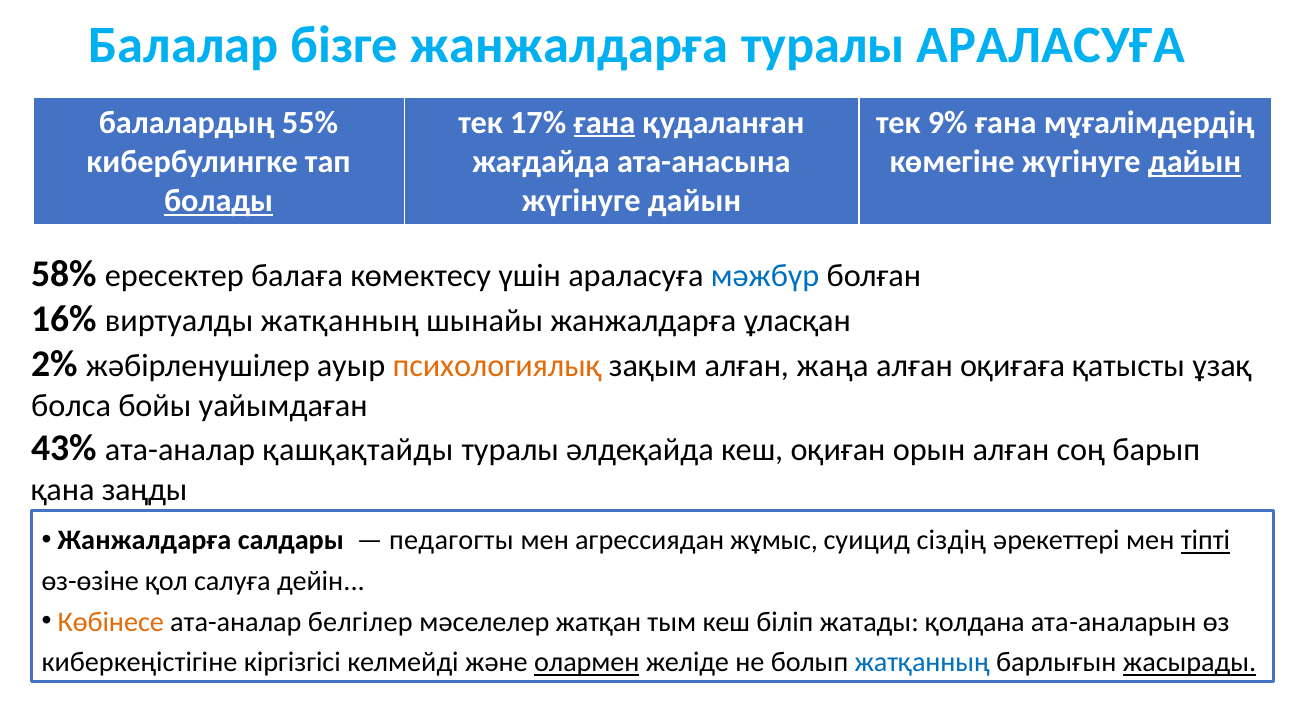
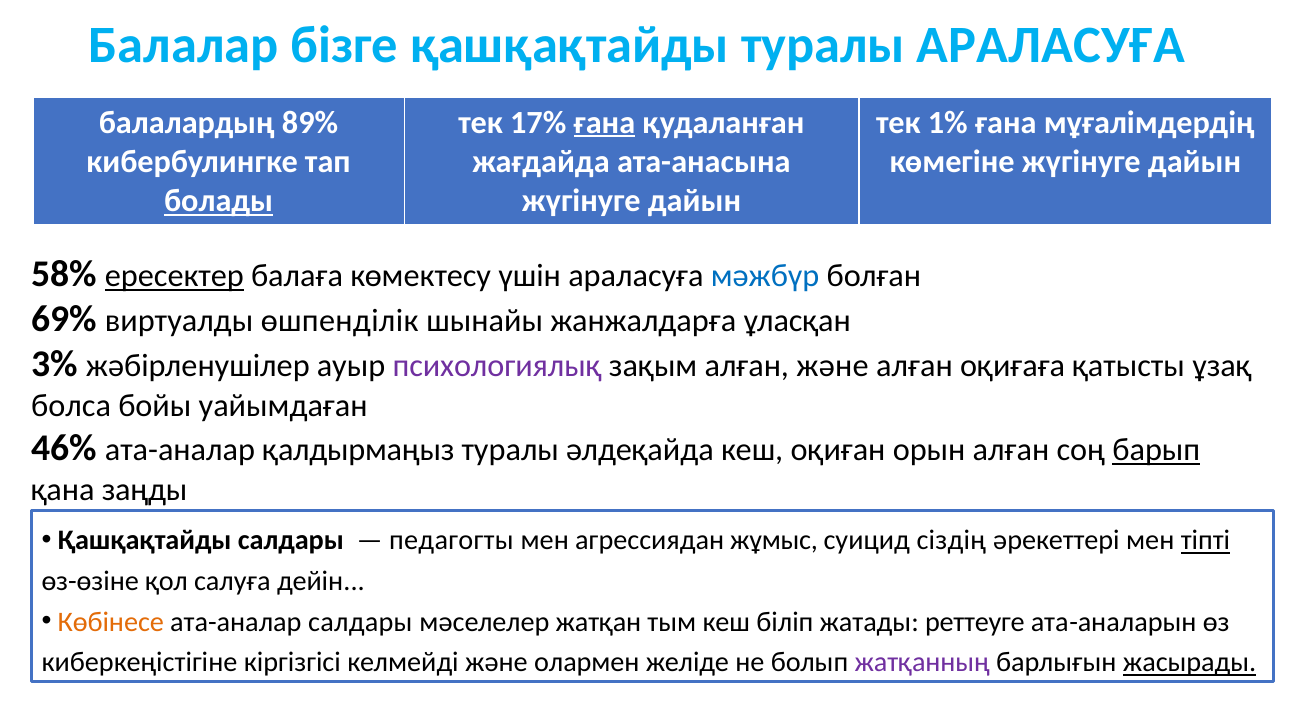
бізге жанжалдарға: жанжалдарға -> қашқақтайды (570, 45)
55%: 55% -> 89% (310, 123)
9%: 9% -> 1% (948, 123)
дайын underline: present -> none (1195, 162)
ересектер underline: none -> present (174, 276)
16%: 16% -> 69% (64, 319)
виртуалды жатқанның: жатқанның -> өшпенділік (340, 321)
2%: 2% -> 3% (54, 365)
психологиялық colour: orange -> purple (497, 366)
алған жаңа: жаңа -> және (833, 366)
43%: 43% -> 46% (64, 449)
қашқақтайды: қашқақтайды -> қалдырмаңыз (358, 450)
барып underline: none -> present (1156, 450)
Жанжалдарға: Жанжалдарға -> Қашқақтайды (145, 541)
ата-аналар белгілер: белгілер -> салдары (360, 622)
қолдана: қолдана -> реттеуге (975, 622)
олармен underline: present -> none (587, 663)
жатқанның colour: blue -> purple (922, 663)
